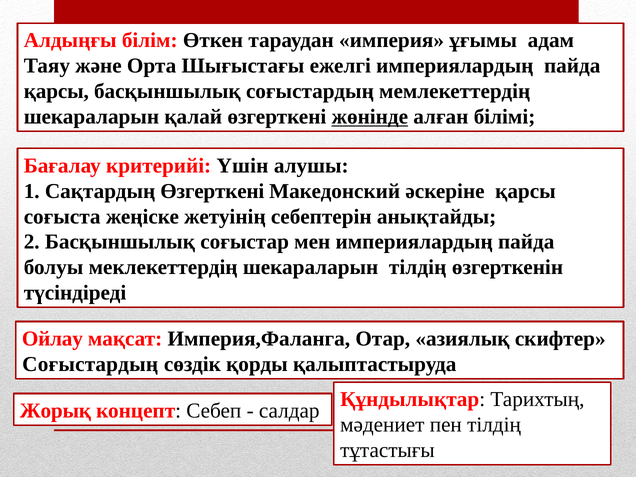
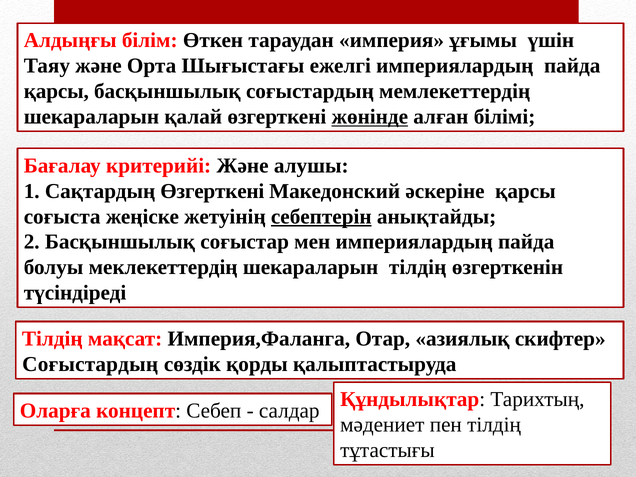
адам: адам -> үшін (551, 40)
критерийі Үшін: Үшін -> Және (243, 166)
себептерін underline: none -> present (321, 217)
Ойлау: Ойлау -> Тілдің (52, 339)
Жорық: Жорық -> Оларға (55, 411)
